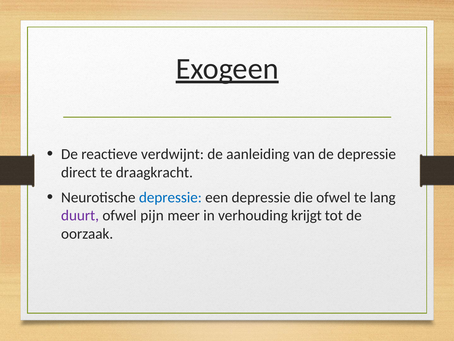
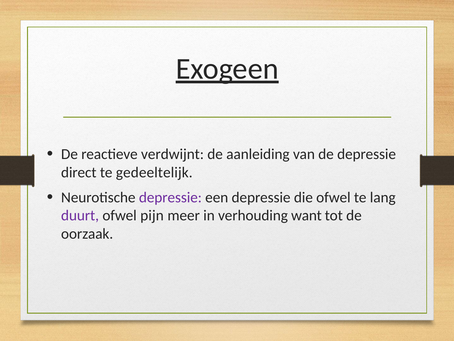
draagkracht: draagkracht -> gedeeltelijk (154, 172)
depressie colour: blue -> purple (170, 197)
krijgt: krijgt -> want (306, 215)
